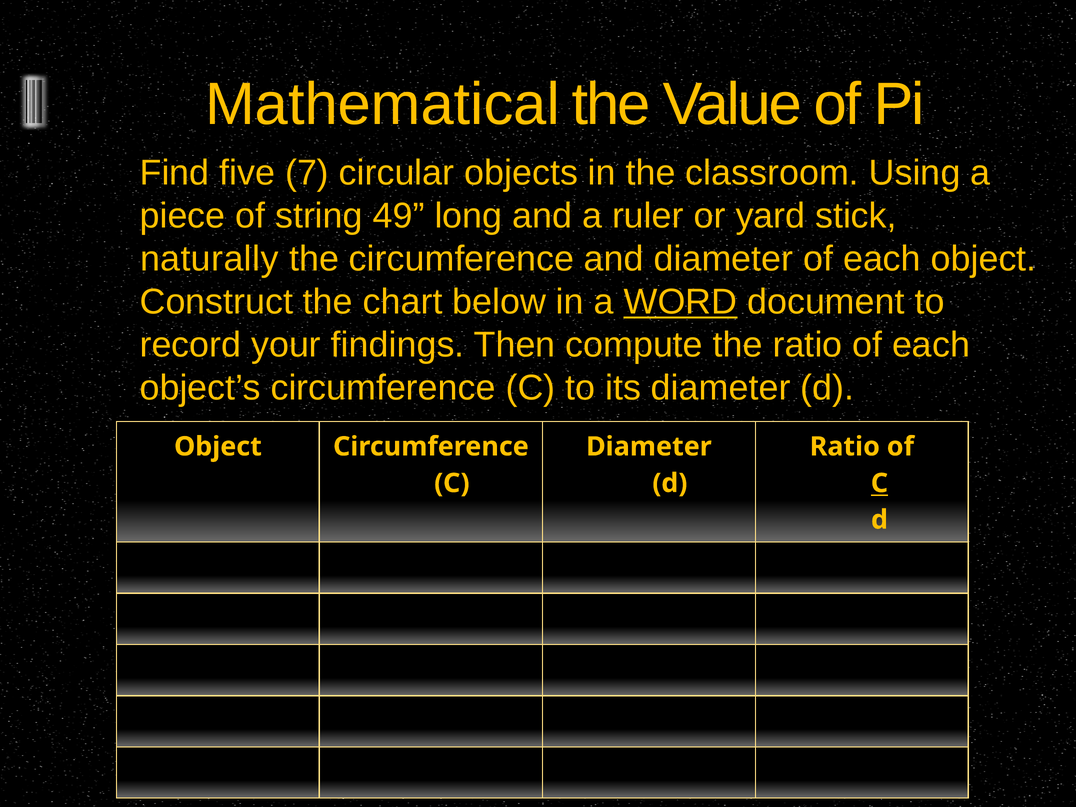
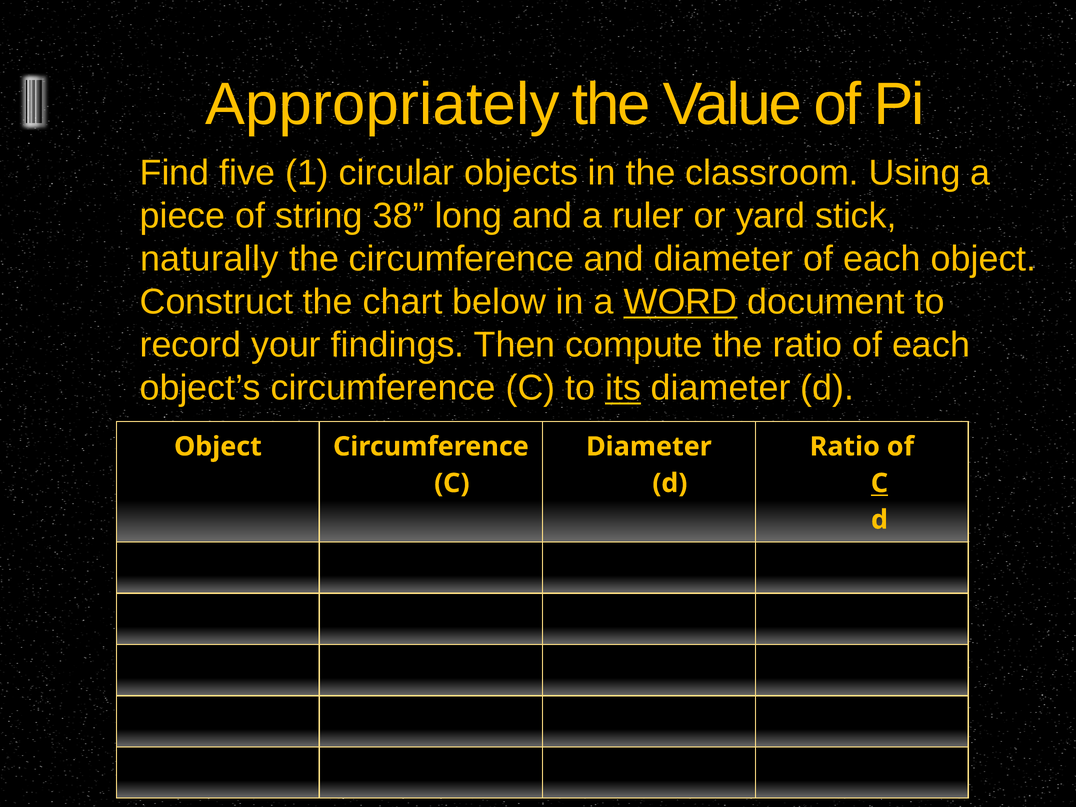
Mathematical: Mathematical -> Appropriately (382, 105)
7: 7 -> 1 (307, 173)
49: 49 -> 38 (399, 216)
its underline: none -> present (623, 388)
